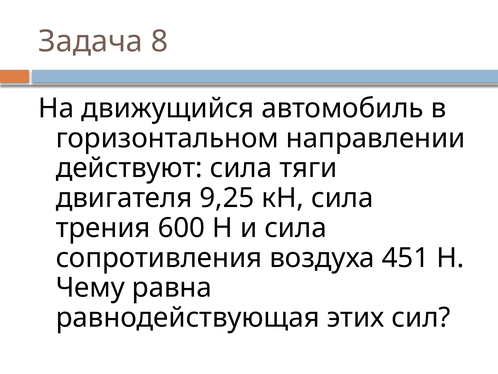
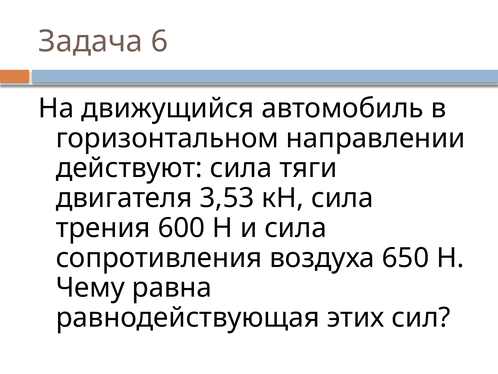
8: 8 -> 6 (160, 42)
9,25: 9,25 -> 3,53 (227, 198)
451: 451 -> 650 (406, 258)
